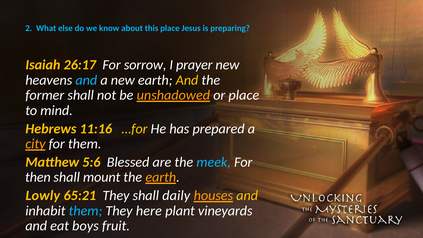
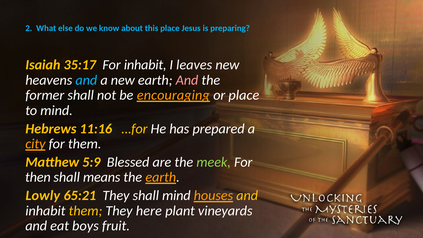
26:17: 26:17 -> 35:17 (80, 65)
For sorrow: sorrow -> inhabit (145, 65)
prayer: prayer -> leaves (194, 65)
And colour: yellow -> pink (187, 80)
unshadowed: unshadowed -> encouraging (173, 95)
5:6: 5:6 -> 5:9 (91, 162)
meek colour: light blue -> light green (214, 162)
mount: mount -> means (102, 177)
shall daily: daily -> mind (176, 195)
them colour: light blue -> yellow (85, 211)
